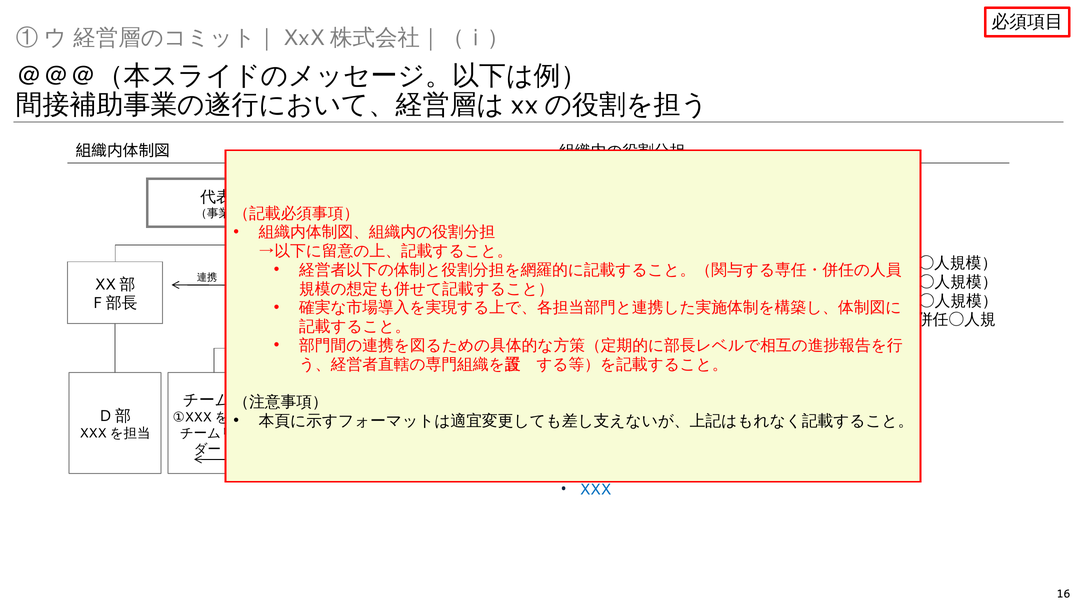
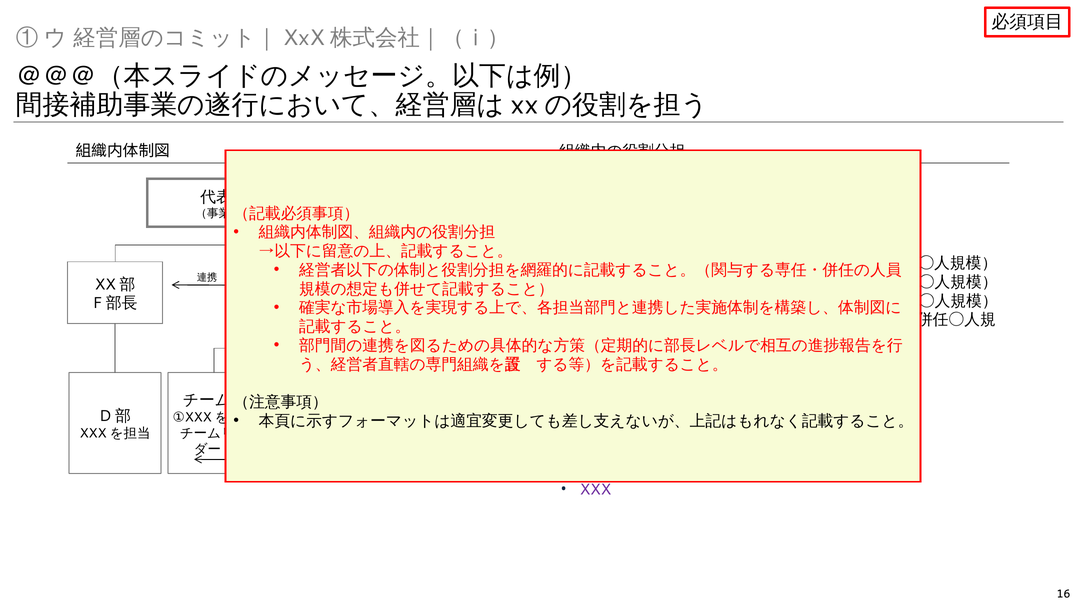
XXX colour: blue -> purple (595, 489)
